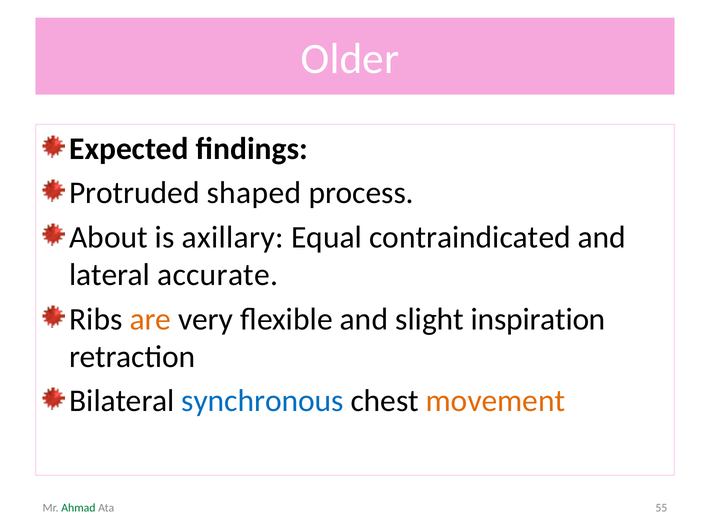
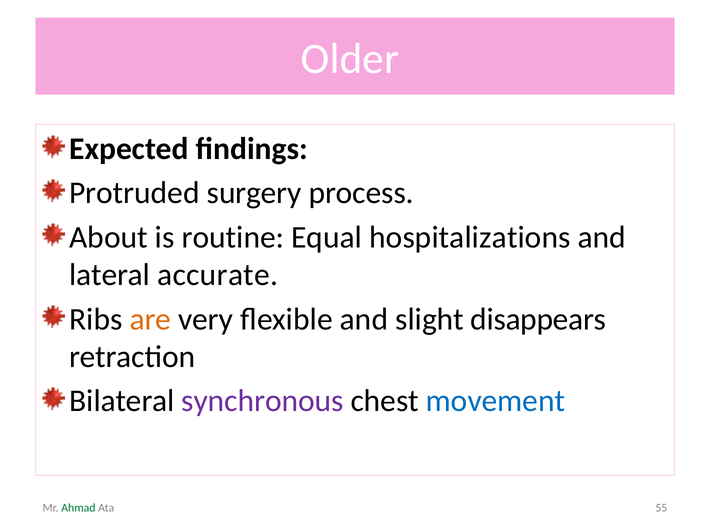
shaped: shaped -> surgery (254, 193)
axillary: axillary -> routine (233, 237)
contraindicated: contraindicated -> hospitalizations (470, 237)
inspiration: inspiration -> disappears (538, 319)
synchronous colour: blue -> purple (262, 401)
movement colour: orange -> blue (495, 401)
